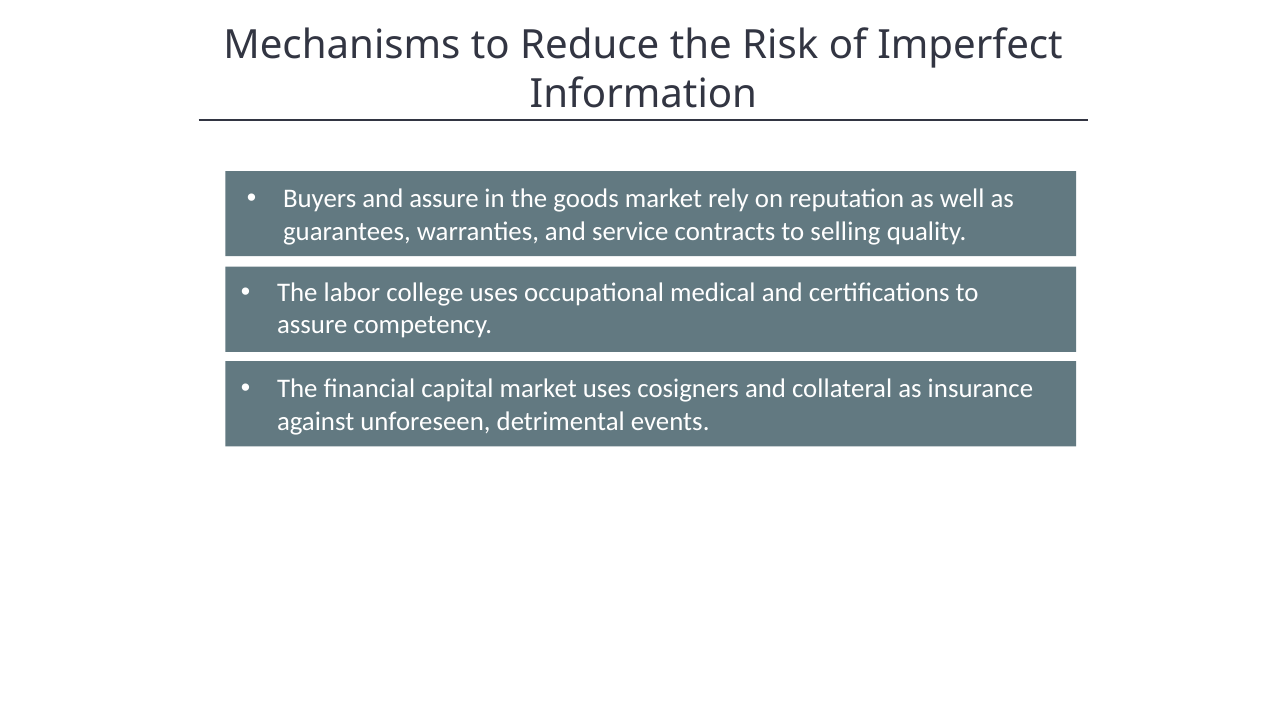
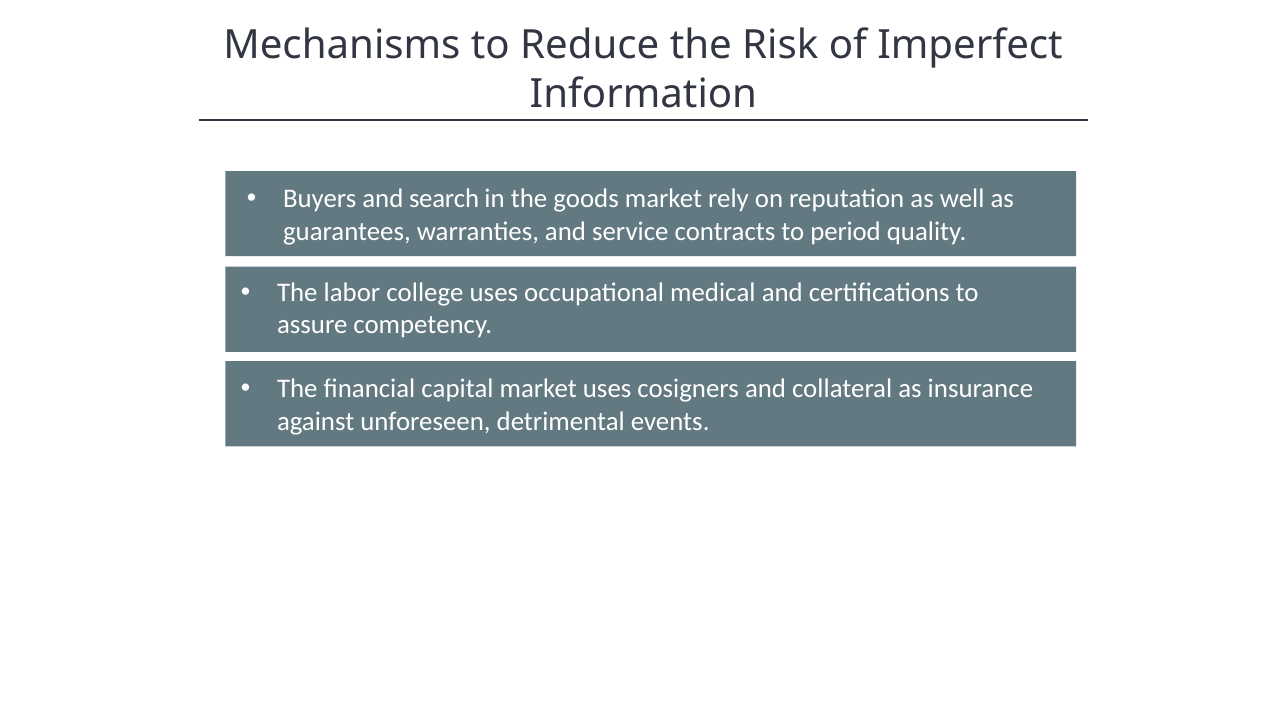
and assure: assure -> search (444, 199)
selling: selling -> period (846, 231)
